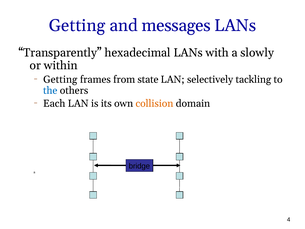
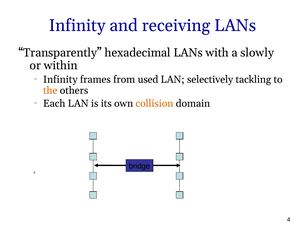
Getting: Getting -> Infinity (77, 25)
messages: messages -> receiving (176, 25)
Getting: Getting -> Infinity (60, 79)
state: state -> used (148, 79)
the colour: blue -> orange (50, 90)
